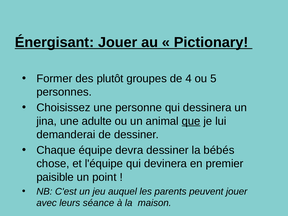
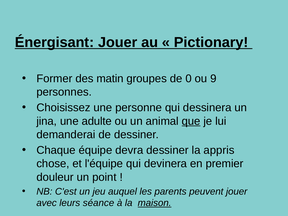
plutôt: plutôt -> matin (110, 79)
4: 4 -> 0 (189, 79)
5: 5 -> 9 (213, 79)
bébés: bébés -> appris (219, 150)
paisible: paisible -> douleur (55, 177)
maison underline: none -> present (155, 203)
